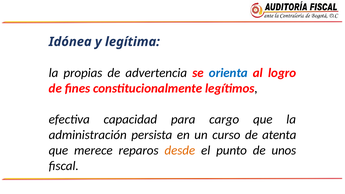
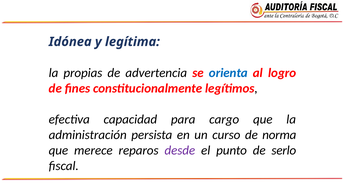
atenta: atenta -> norma (279, 135)
desde colour: orange -> purple (180, 150)
unos: unos -> serlo (284, 150)
